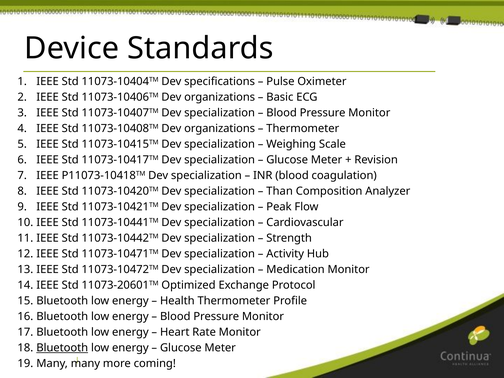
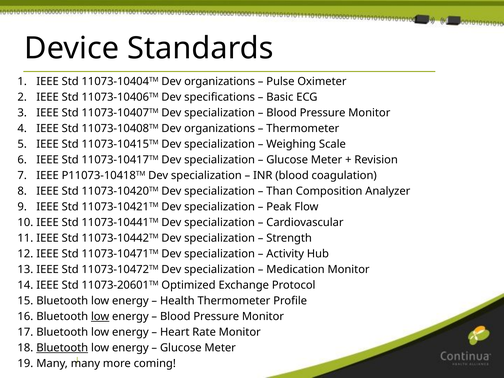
11073-10404TM Dev specifications: specifications -> organizations (220, 81)
11073-10406TM Dev organizations: organizations -> specifications (220, 97)
low underline: none -> present (100, 317)
